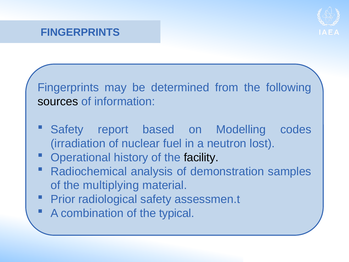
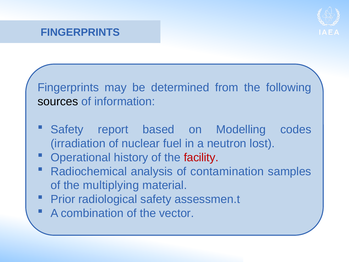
facility colour: black -> red (201, 157)
demonstration: demonstration -> contamination (227, 171)
typical: typical -> vector (177, 213)
